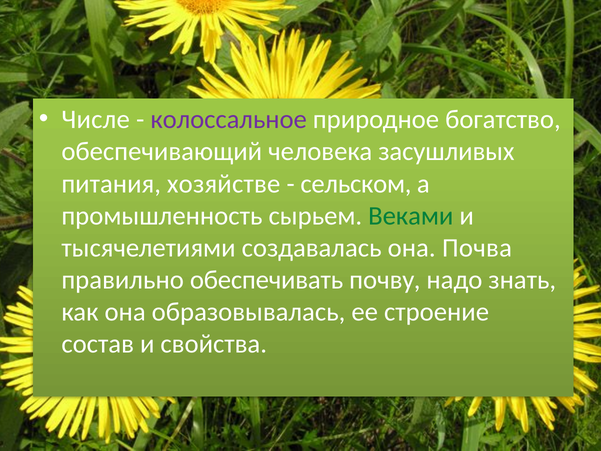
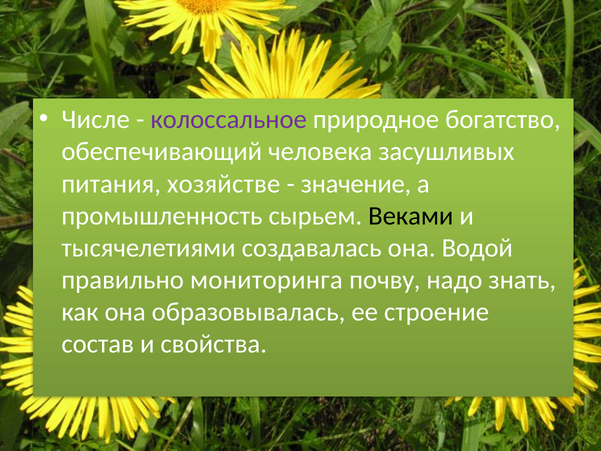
сельском: сельском -> значение (356, 184)
Веками colour: green -> black (411, 216)
Почва: Почва -> Водой (477, 248)
обеспечивать: обеспечивать -> мониторинга (266, 280)
